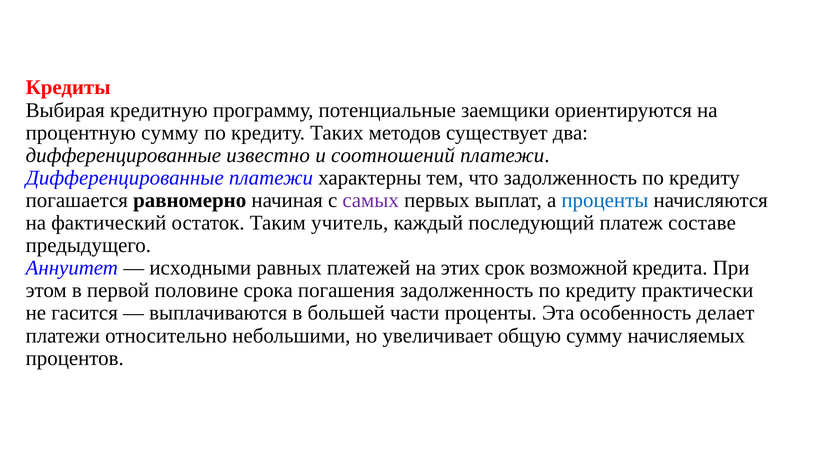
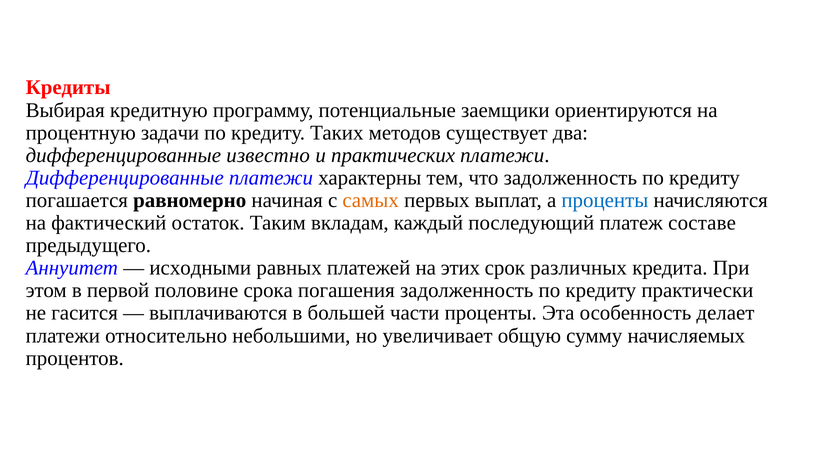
процентную сумму: сумму -> задачи (170, 133)
соотношений: соотношений -> практических (393, 155)
самых colour: purple -> orange (371, 200)
учитель: учитель -> вкладам (350, 223)
возможной: возможной -> различных (579, 268)
